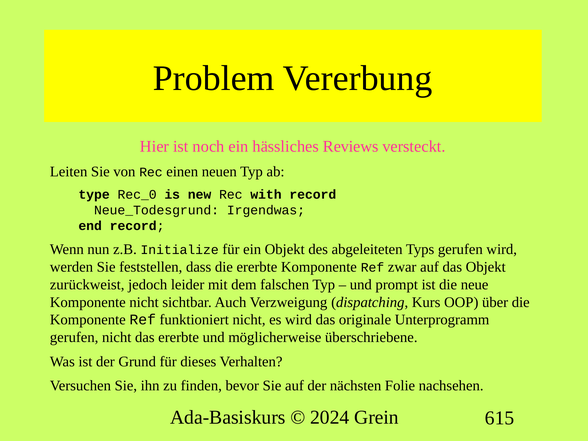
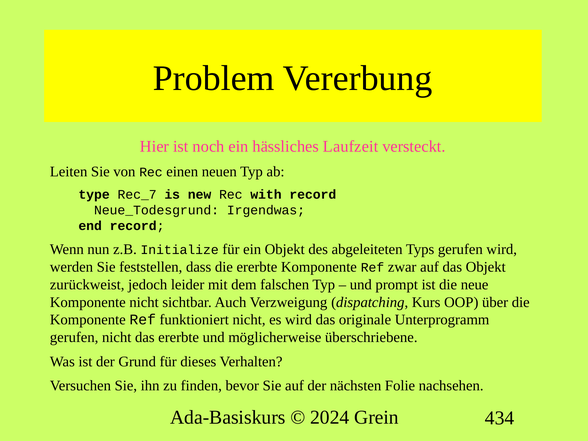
Reviews: Reviews -> Laufzeit (351, 146)
Rec_0: Rec_0 -> Rec_7 (137, 195)
615: 615 -> 434 (500, 418)
